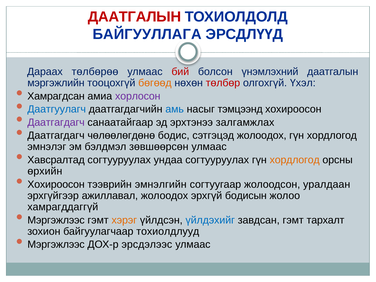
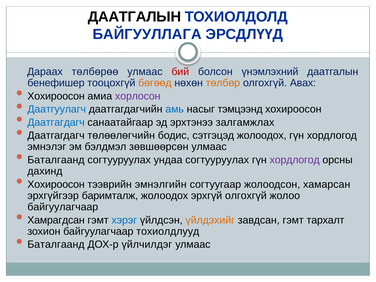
ДААТГАЛЫН colour: red -> black (134, 17)
мэргэжлийн: мэргэжлийн -> бенефишер (56, 83)
төлбөр colour: red -> orange (223, 83)
Үхэл: Үхэл -> Авах (303, 83)
Хамрагдсан: Хамрагдсан -> Хохироосон (56, 96)
Даатгагдагч colour: purple -> blue (56, 122)
чөлөөлөгдөнө: чөлөөлөгдөнө -> төлөөлөгчийн (121, 136)
Хавсралтад: Хавсралтад -> Баталгаанд (56, 160)
хордлогод colour: orange -> purple (295, 160)
өрхийн: өрхийн -> дахинд (45, 171)
уралдаан: уралдаан -> хамарсан (327, 184)
ажиллавал: ажиллавал -> баримталж (110, 196)
эрхгүй бодисын: бодисын -> олгохгүй (246, 196)
хамрагддаггүй: хамрагддаггүй -> байгуулагчаар (63, 207)
Мэргэжлээс: Мэргэжлээс -> Хамрагдсан (56, 220)
хэрэг colour: orange -> blue (124, 220)
үйлдэхийг colour: blue -> orange (210, 220)
Мэргэжлээс: Мэргэжлээс -> Баталгаанд (56, 244)
эрсдэлээс: эрсдэлээс -> үйлчилдэг (147, 244)
